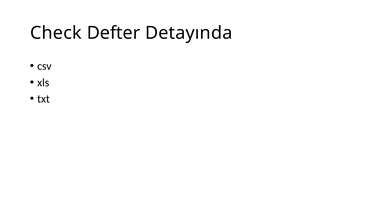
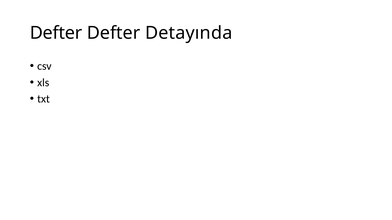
Check: Check -> Defter (56, 33)
